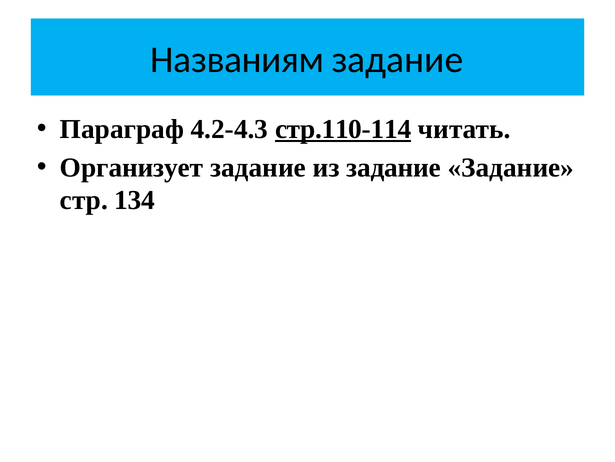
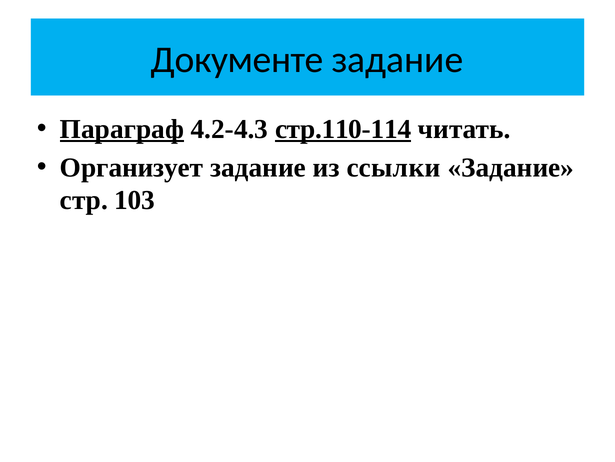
Названиям: Названиям -> Документе (237, 60)
Параграф underline: none -> present (122, 129)
из задание: задание -> ссылки (393, 167)
134: 134 -> 103 (135, 200)
